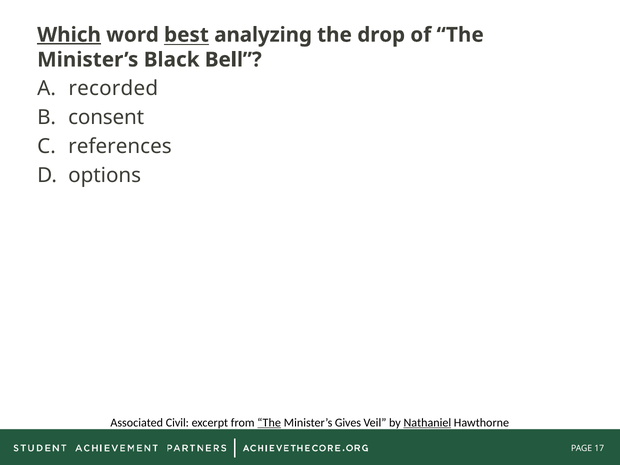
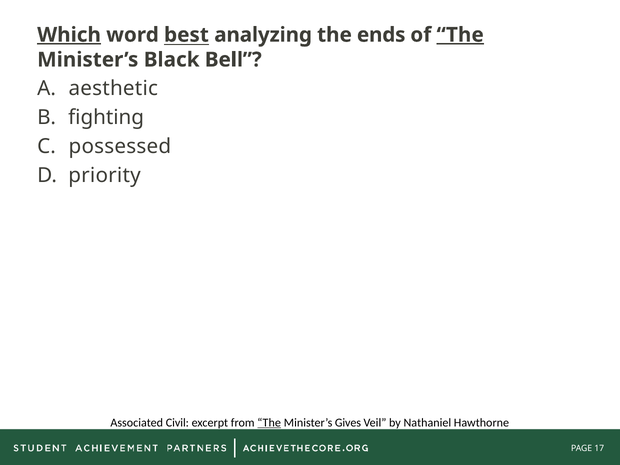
drop: drop -> ends (381, 35)
The underline: none -> present (460, 35)
recorded: recorded -> aesthetic (113, 89)
consent: consent -> fighting (106, 118)
references: references -> possessed (120, 146)
options: options -> priority (105, 175)
Nathaniel underline: present -> none (427, 423)
